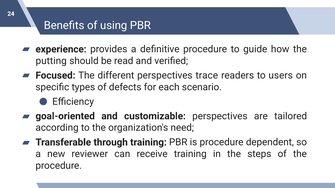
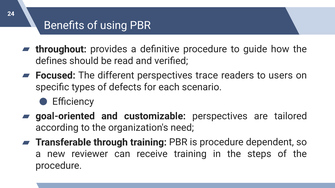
experience: experience -> throughout (61, 49)
putting: putting -> defines (51, 61)
